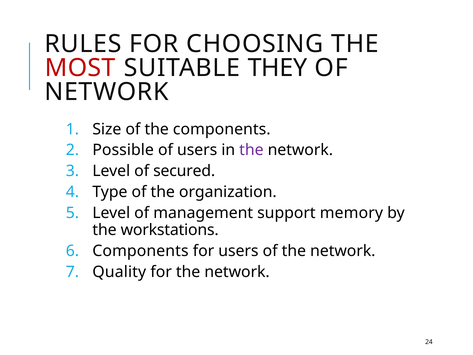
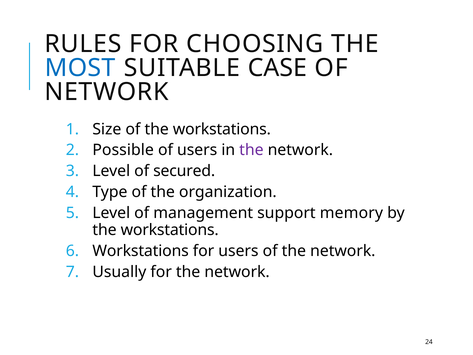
MOST colour: red -> blue (80, 68)
THEY: THEY -> CASE (277, 68)
of the components: components -> workstations (222, 129)
Components: Components -> Workstations (141, 251)
Quality: Quality -> Usually (119, 272)
